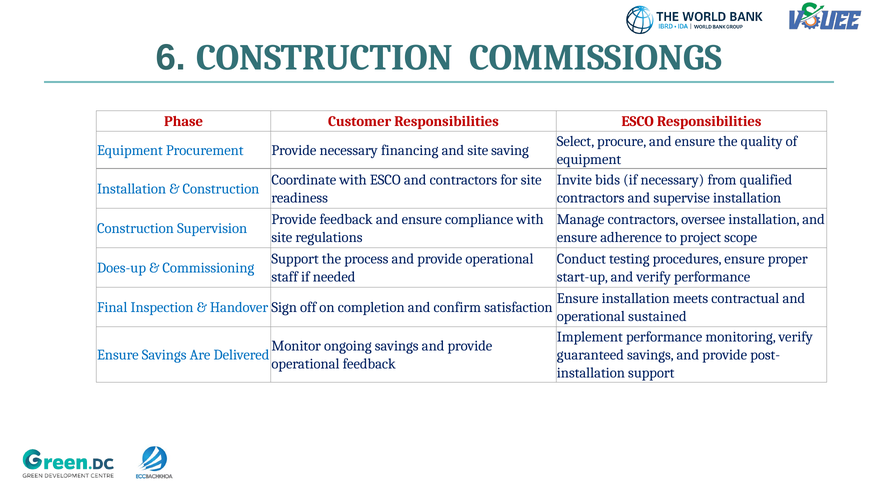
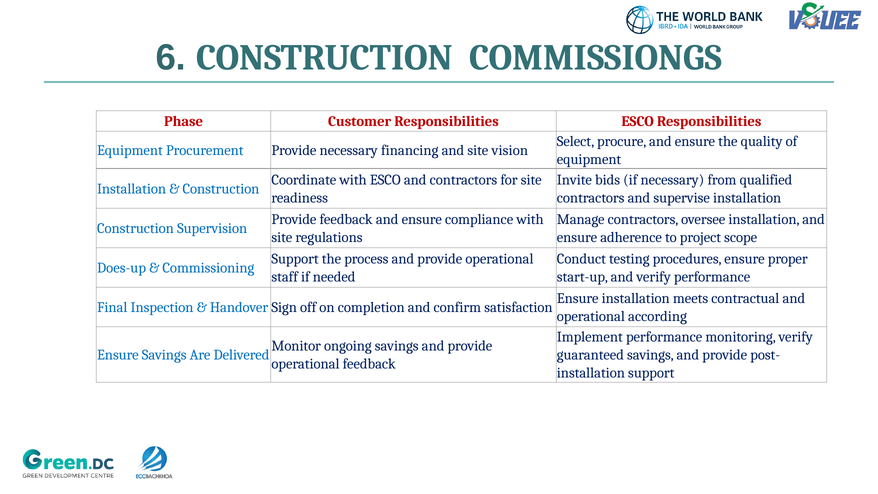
saving: saving -> vision (510, 150)
sustained: sustained -> according (657, 317)
